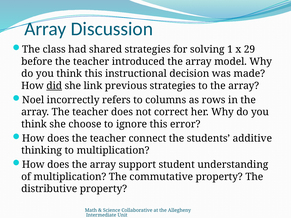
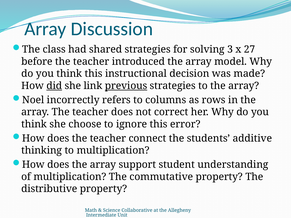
1: 1 -> 3 (230, 49)
29: 29 -> 27 (250, 49)
previous underline: none -> present (126, 86)
